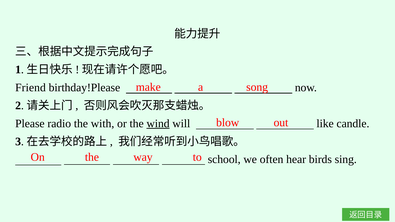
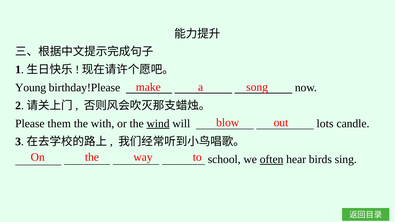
Friend: Friend -> Young (31, 88)
radio: radio -> them (59, 124)
like: like -> lots (325, 124)
often underline: none -> present (272, 160)
